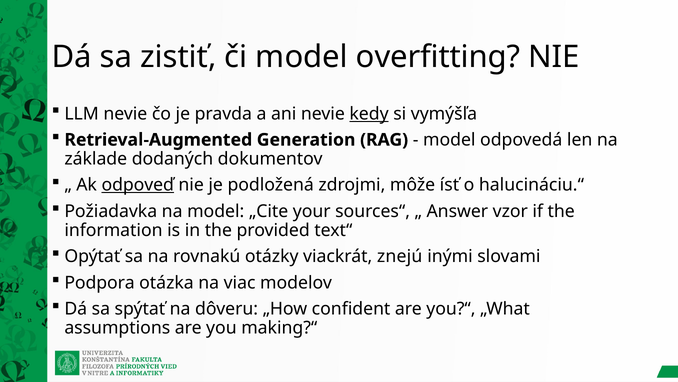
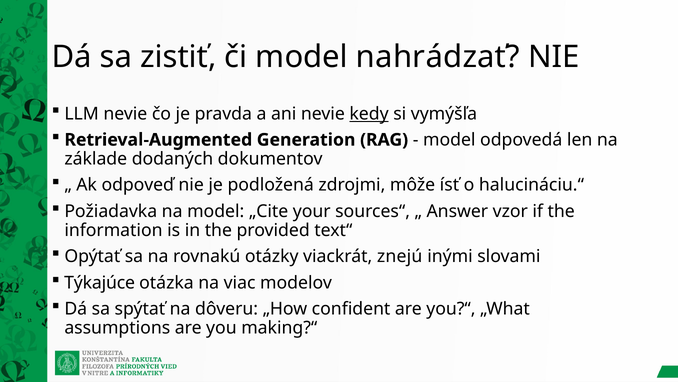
overfitting: overfitting -> nahrádzať (438, 57)
odpoveď underline: present -> none (138, 185)
Podpora: Podpora -> Týkajúce (100, 282)
